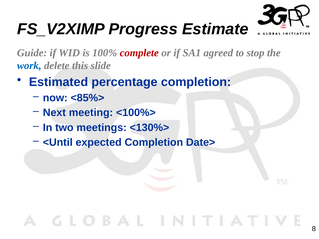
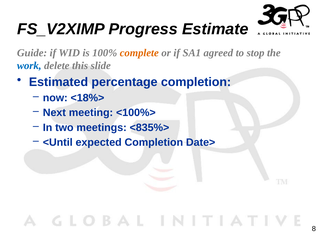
complete colour: red -> orange (139, 53)
<85%>: <85%> -> <18%> (87, 98)
<130%>: <130%> -> <835%> (149, 128)
